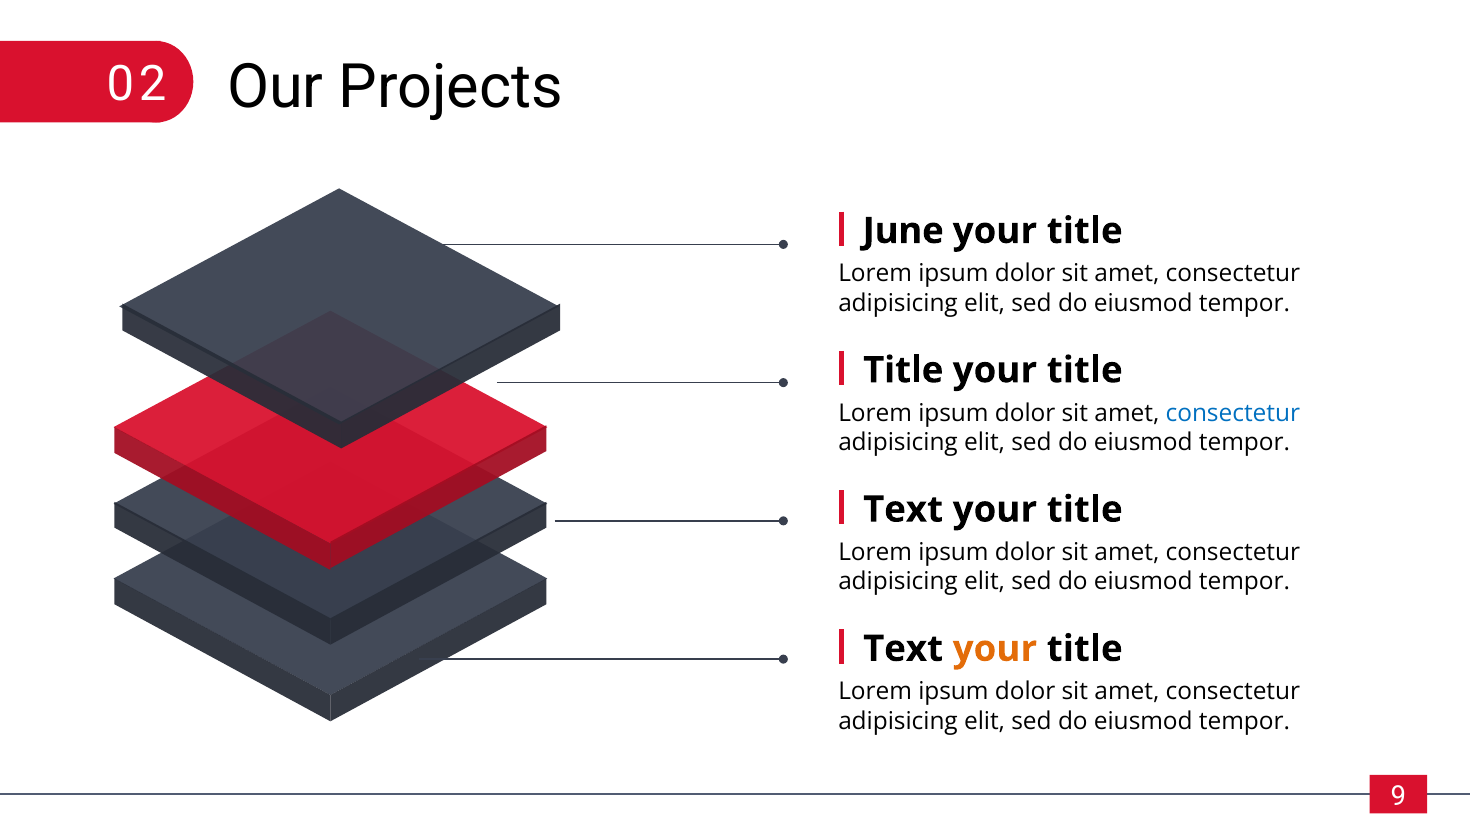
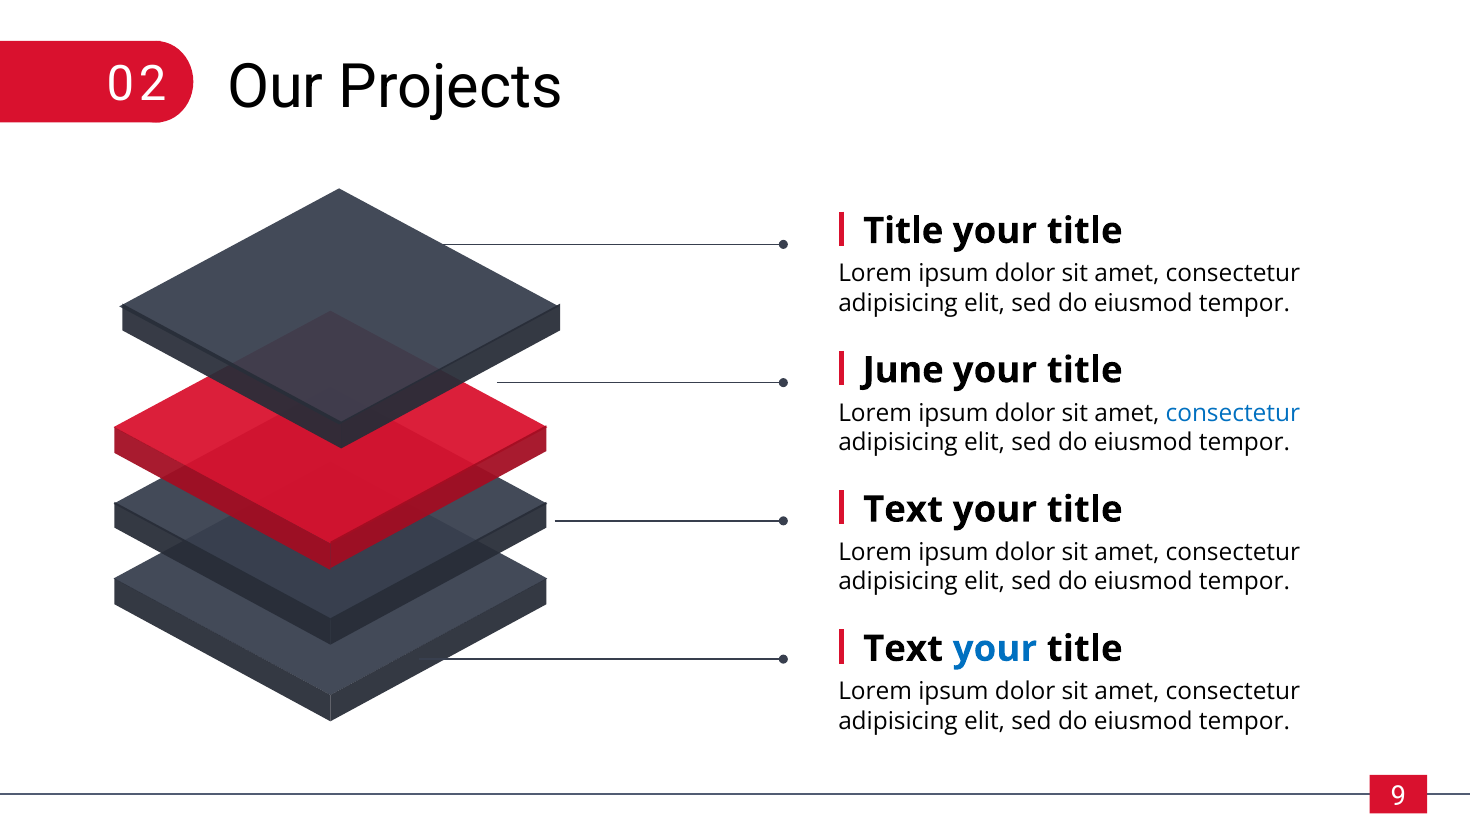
June: June -> Title (903, 231)
Title: Title -> June (903, 370)
your colour: orange -> blue (995, 649)
